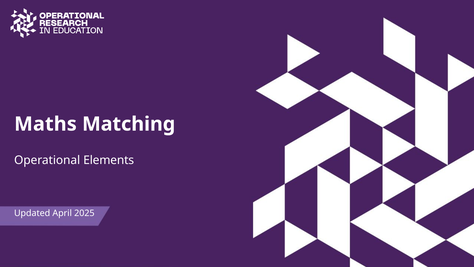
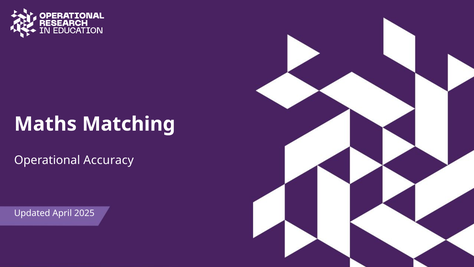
Elements: Elements -> Accuracy (109, 160)
